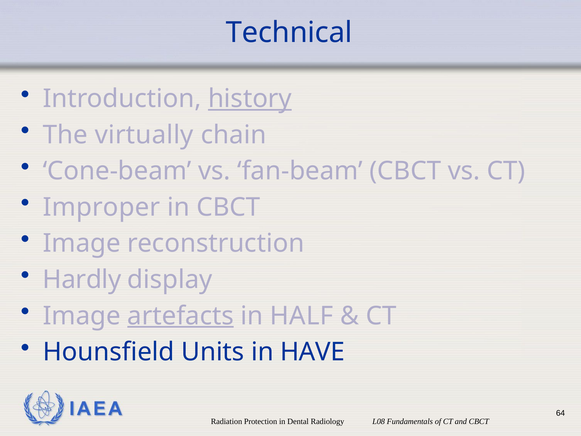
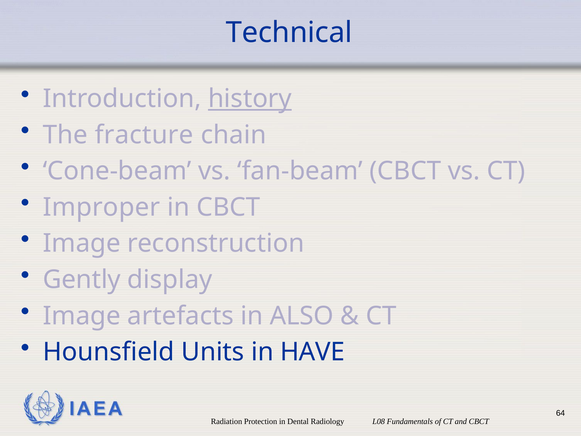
virtually: virtually -> fracture (144, 135)
Hardly: Hardly -> Gently (82, 279)
artefacts underline: present -> none (181, 316)
HALF: HALF -> ALSO (302, 316)
